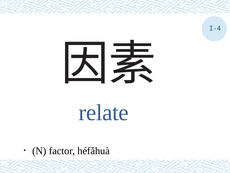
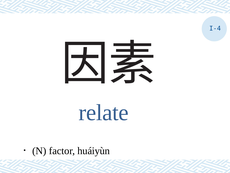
héfǎhuà: héfǎhuà -> huáiyùn (94, 150)
